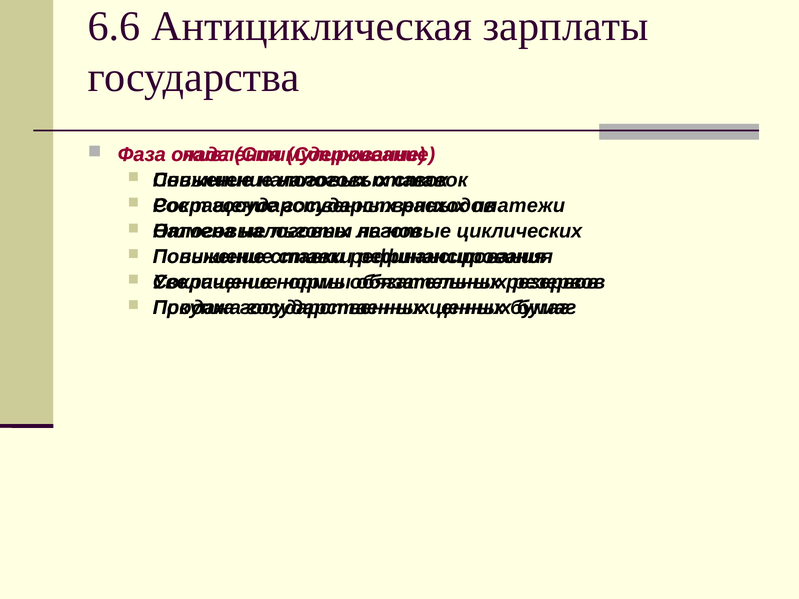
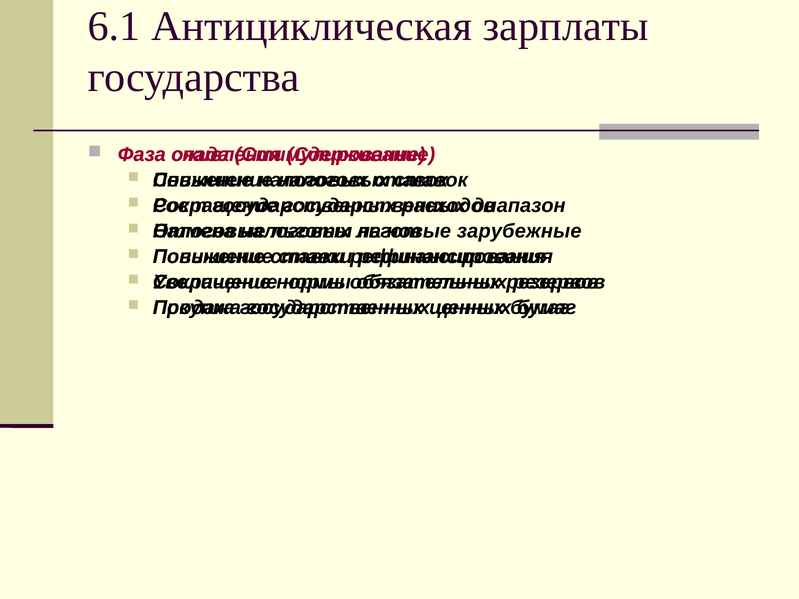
6.6: 6.6 -> 6.1 (114, 27)
платежи: платежи -> диапазон (519, 206)
циклических: циклических -> зарубежные (519, 231)
